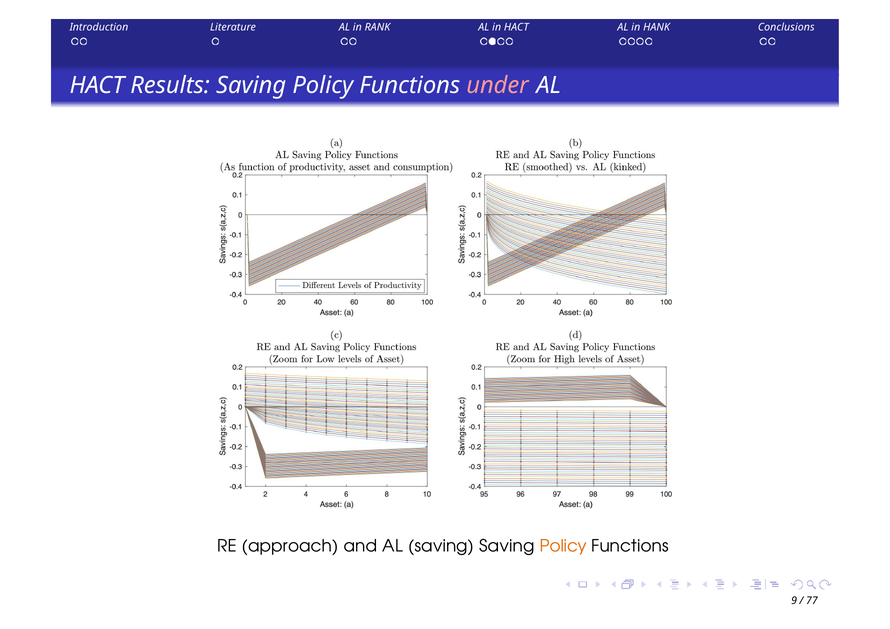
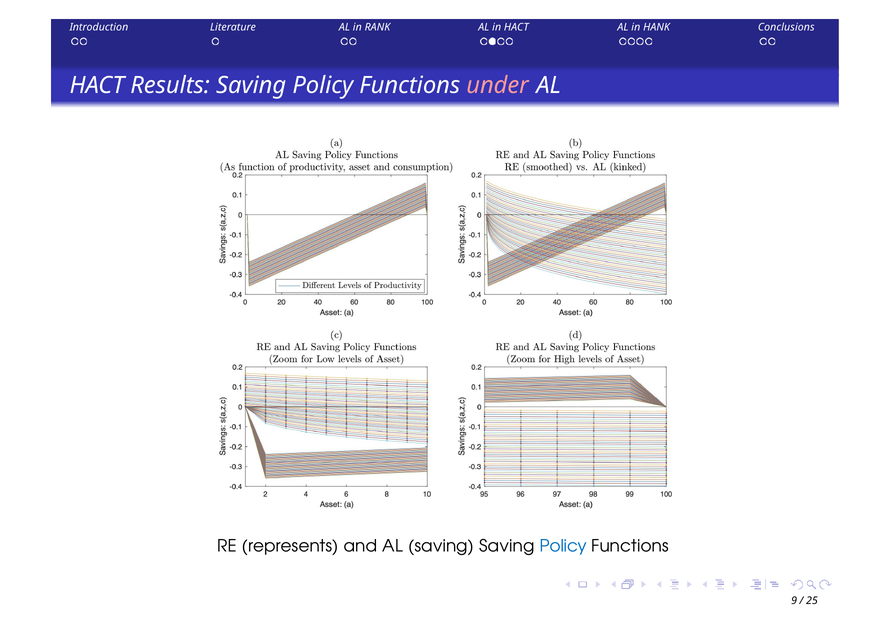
approach: approach -> represents (290, 546)
Policy colour: orange -> blue (563, 546)
77: 77 -> 25 (812, 601)
